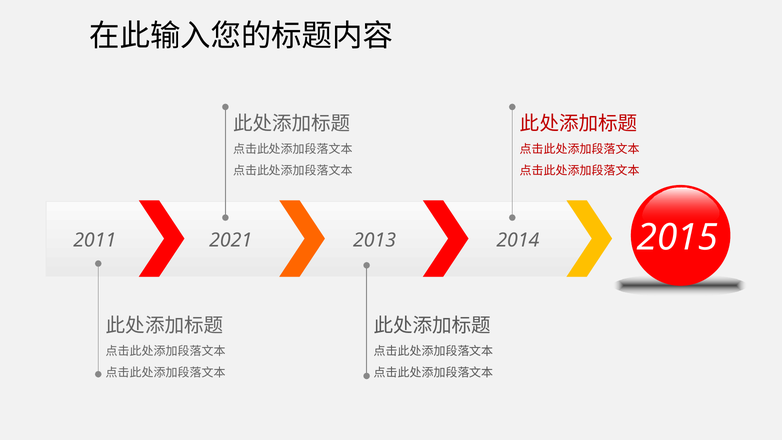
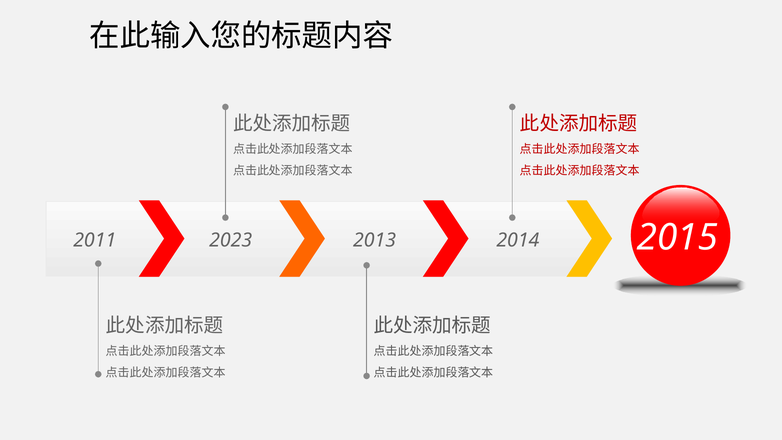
2021: 2021 -> 2023 (231, 240)
